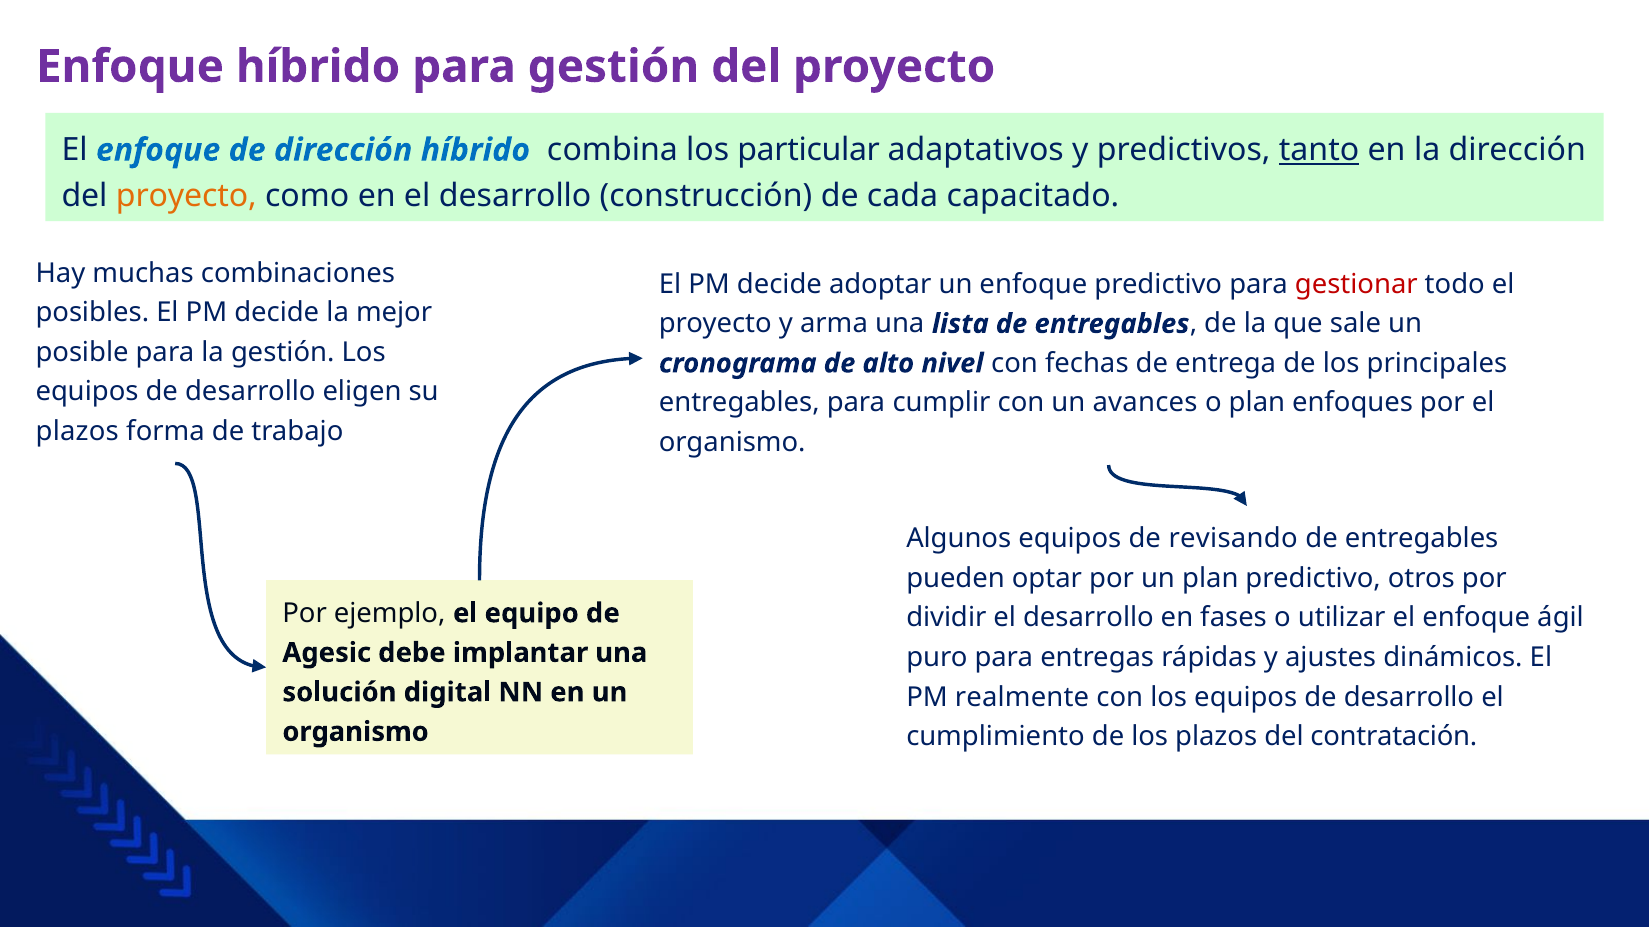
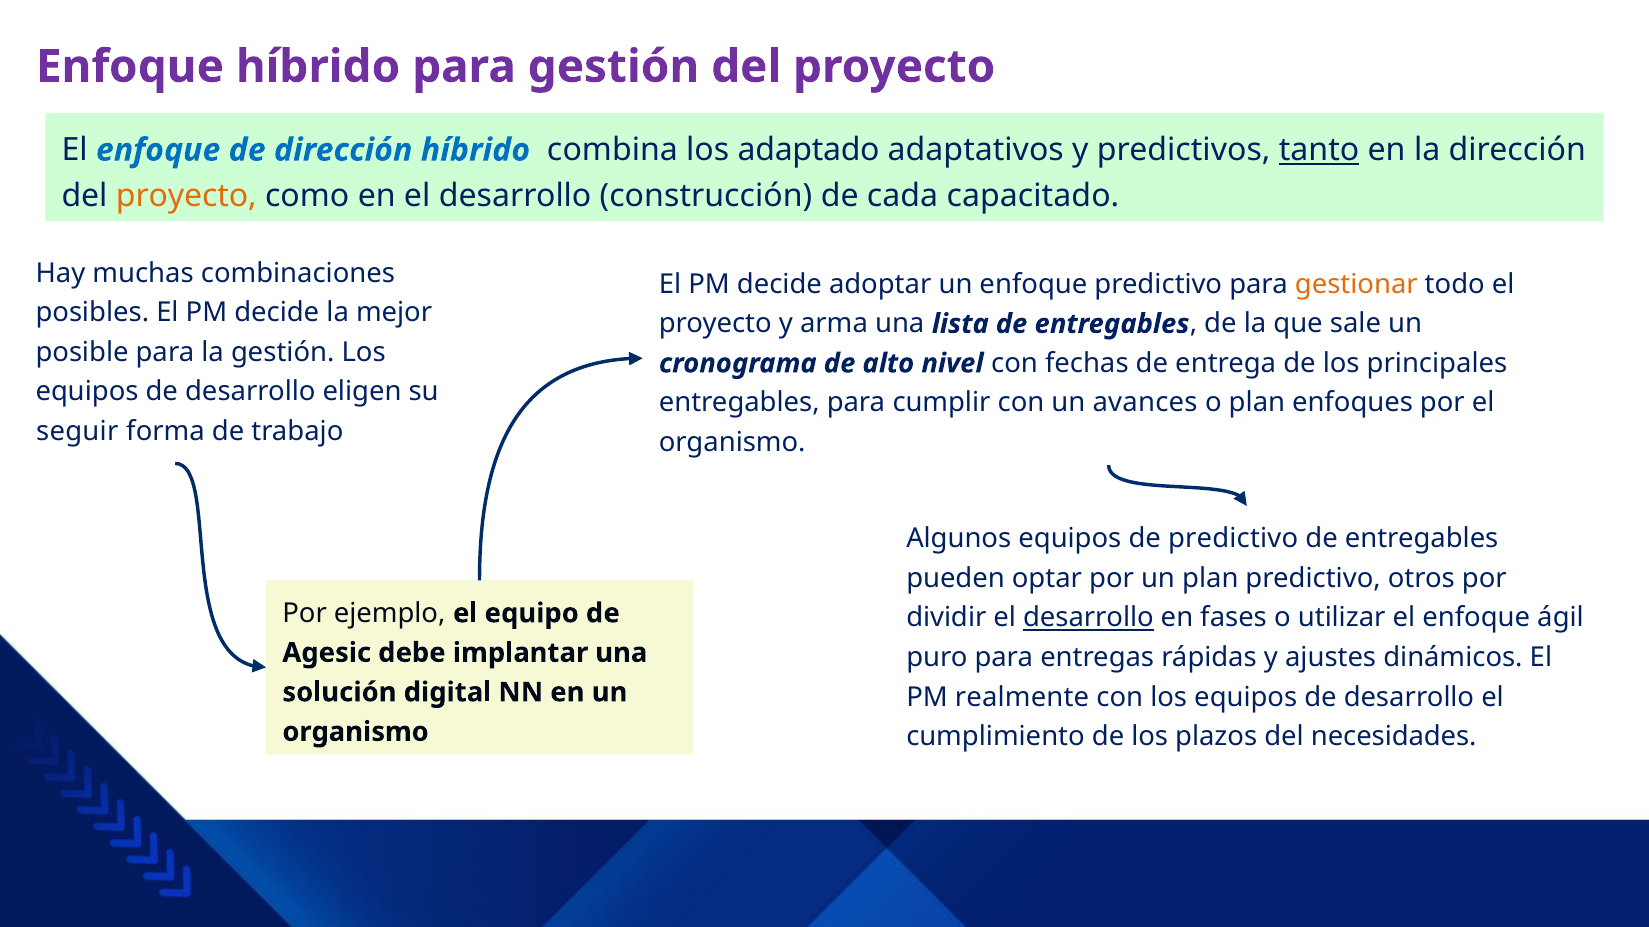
particular: particular -> adaptado (809, 150)
gestionar colour: red -> orange (1356, 285)
plazos: plazos -> seguir (77, 432)
de revisando: revisando -> predictivo (1233, 539)
desarrollo underline: none -> present (1088, 618)
contratación: contratación -> necesidades (1394, 737)
